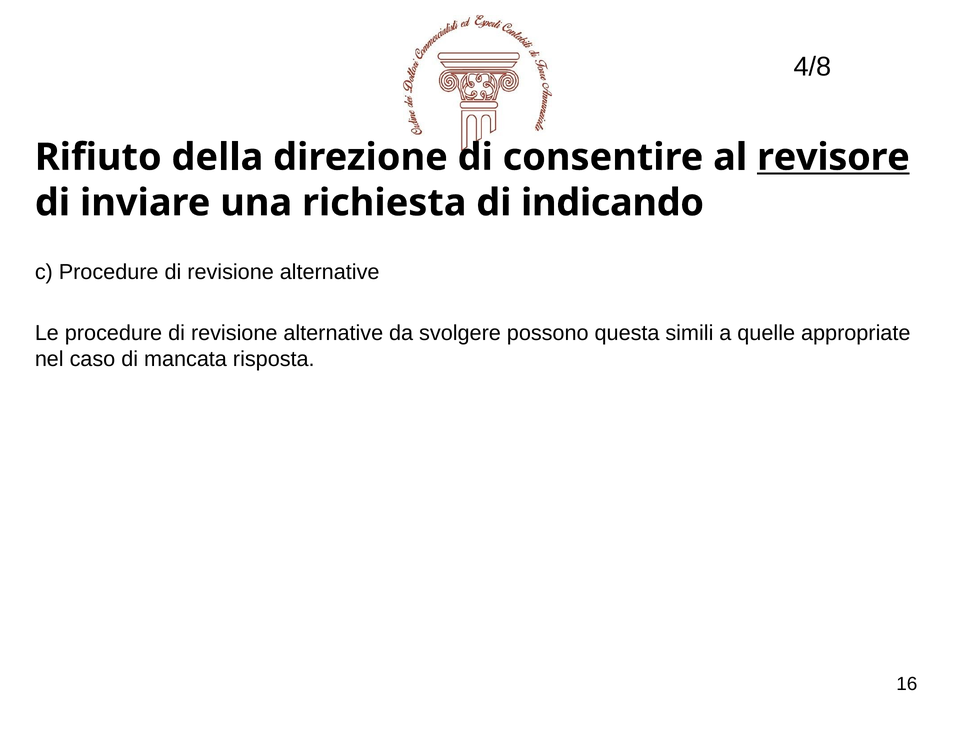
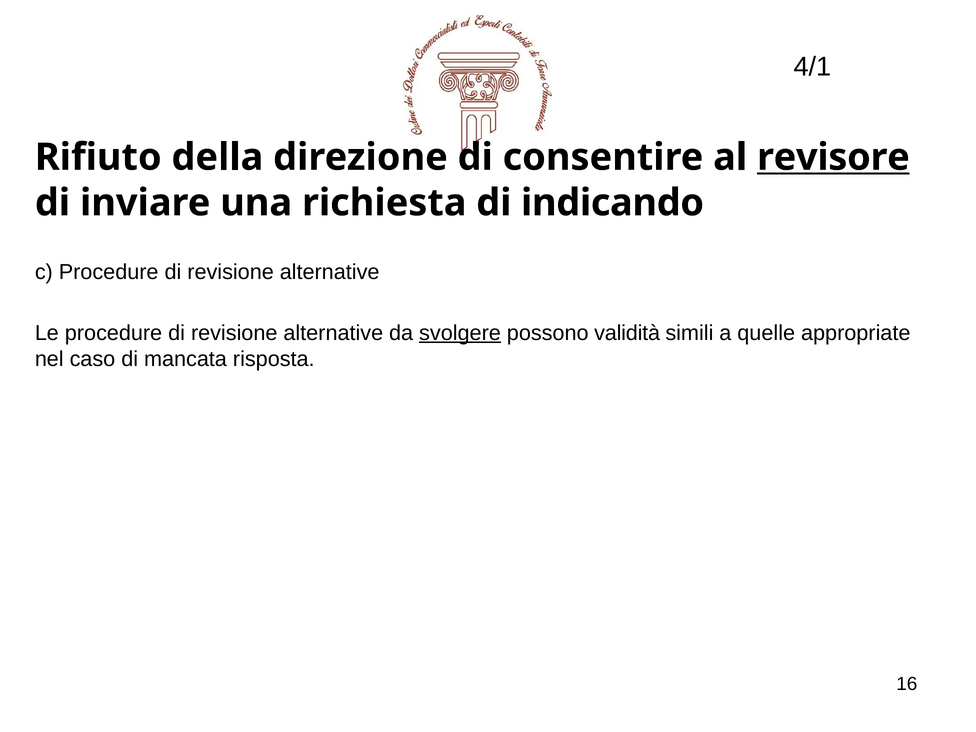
4/8: 4/8 -> 4/1 (813, 67)
svolgere underline: none -> present (460, 333)
questa: questa -> validità (627, 333)
